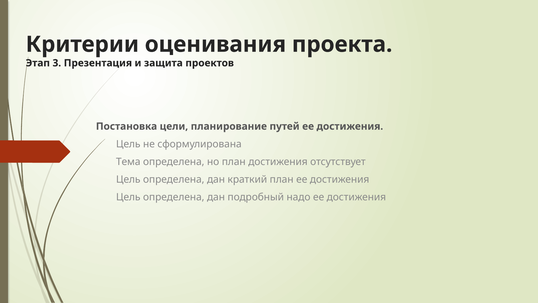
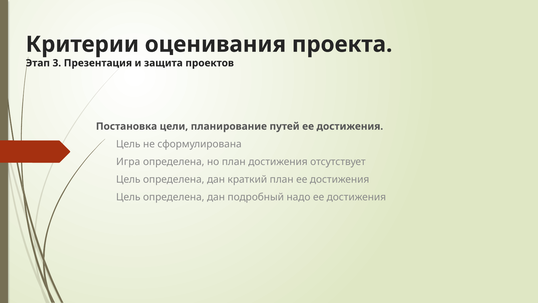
Тема: Тема -> Игра (128, 162)
